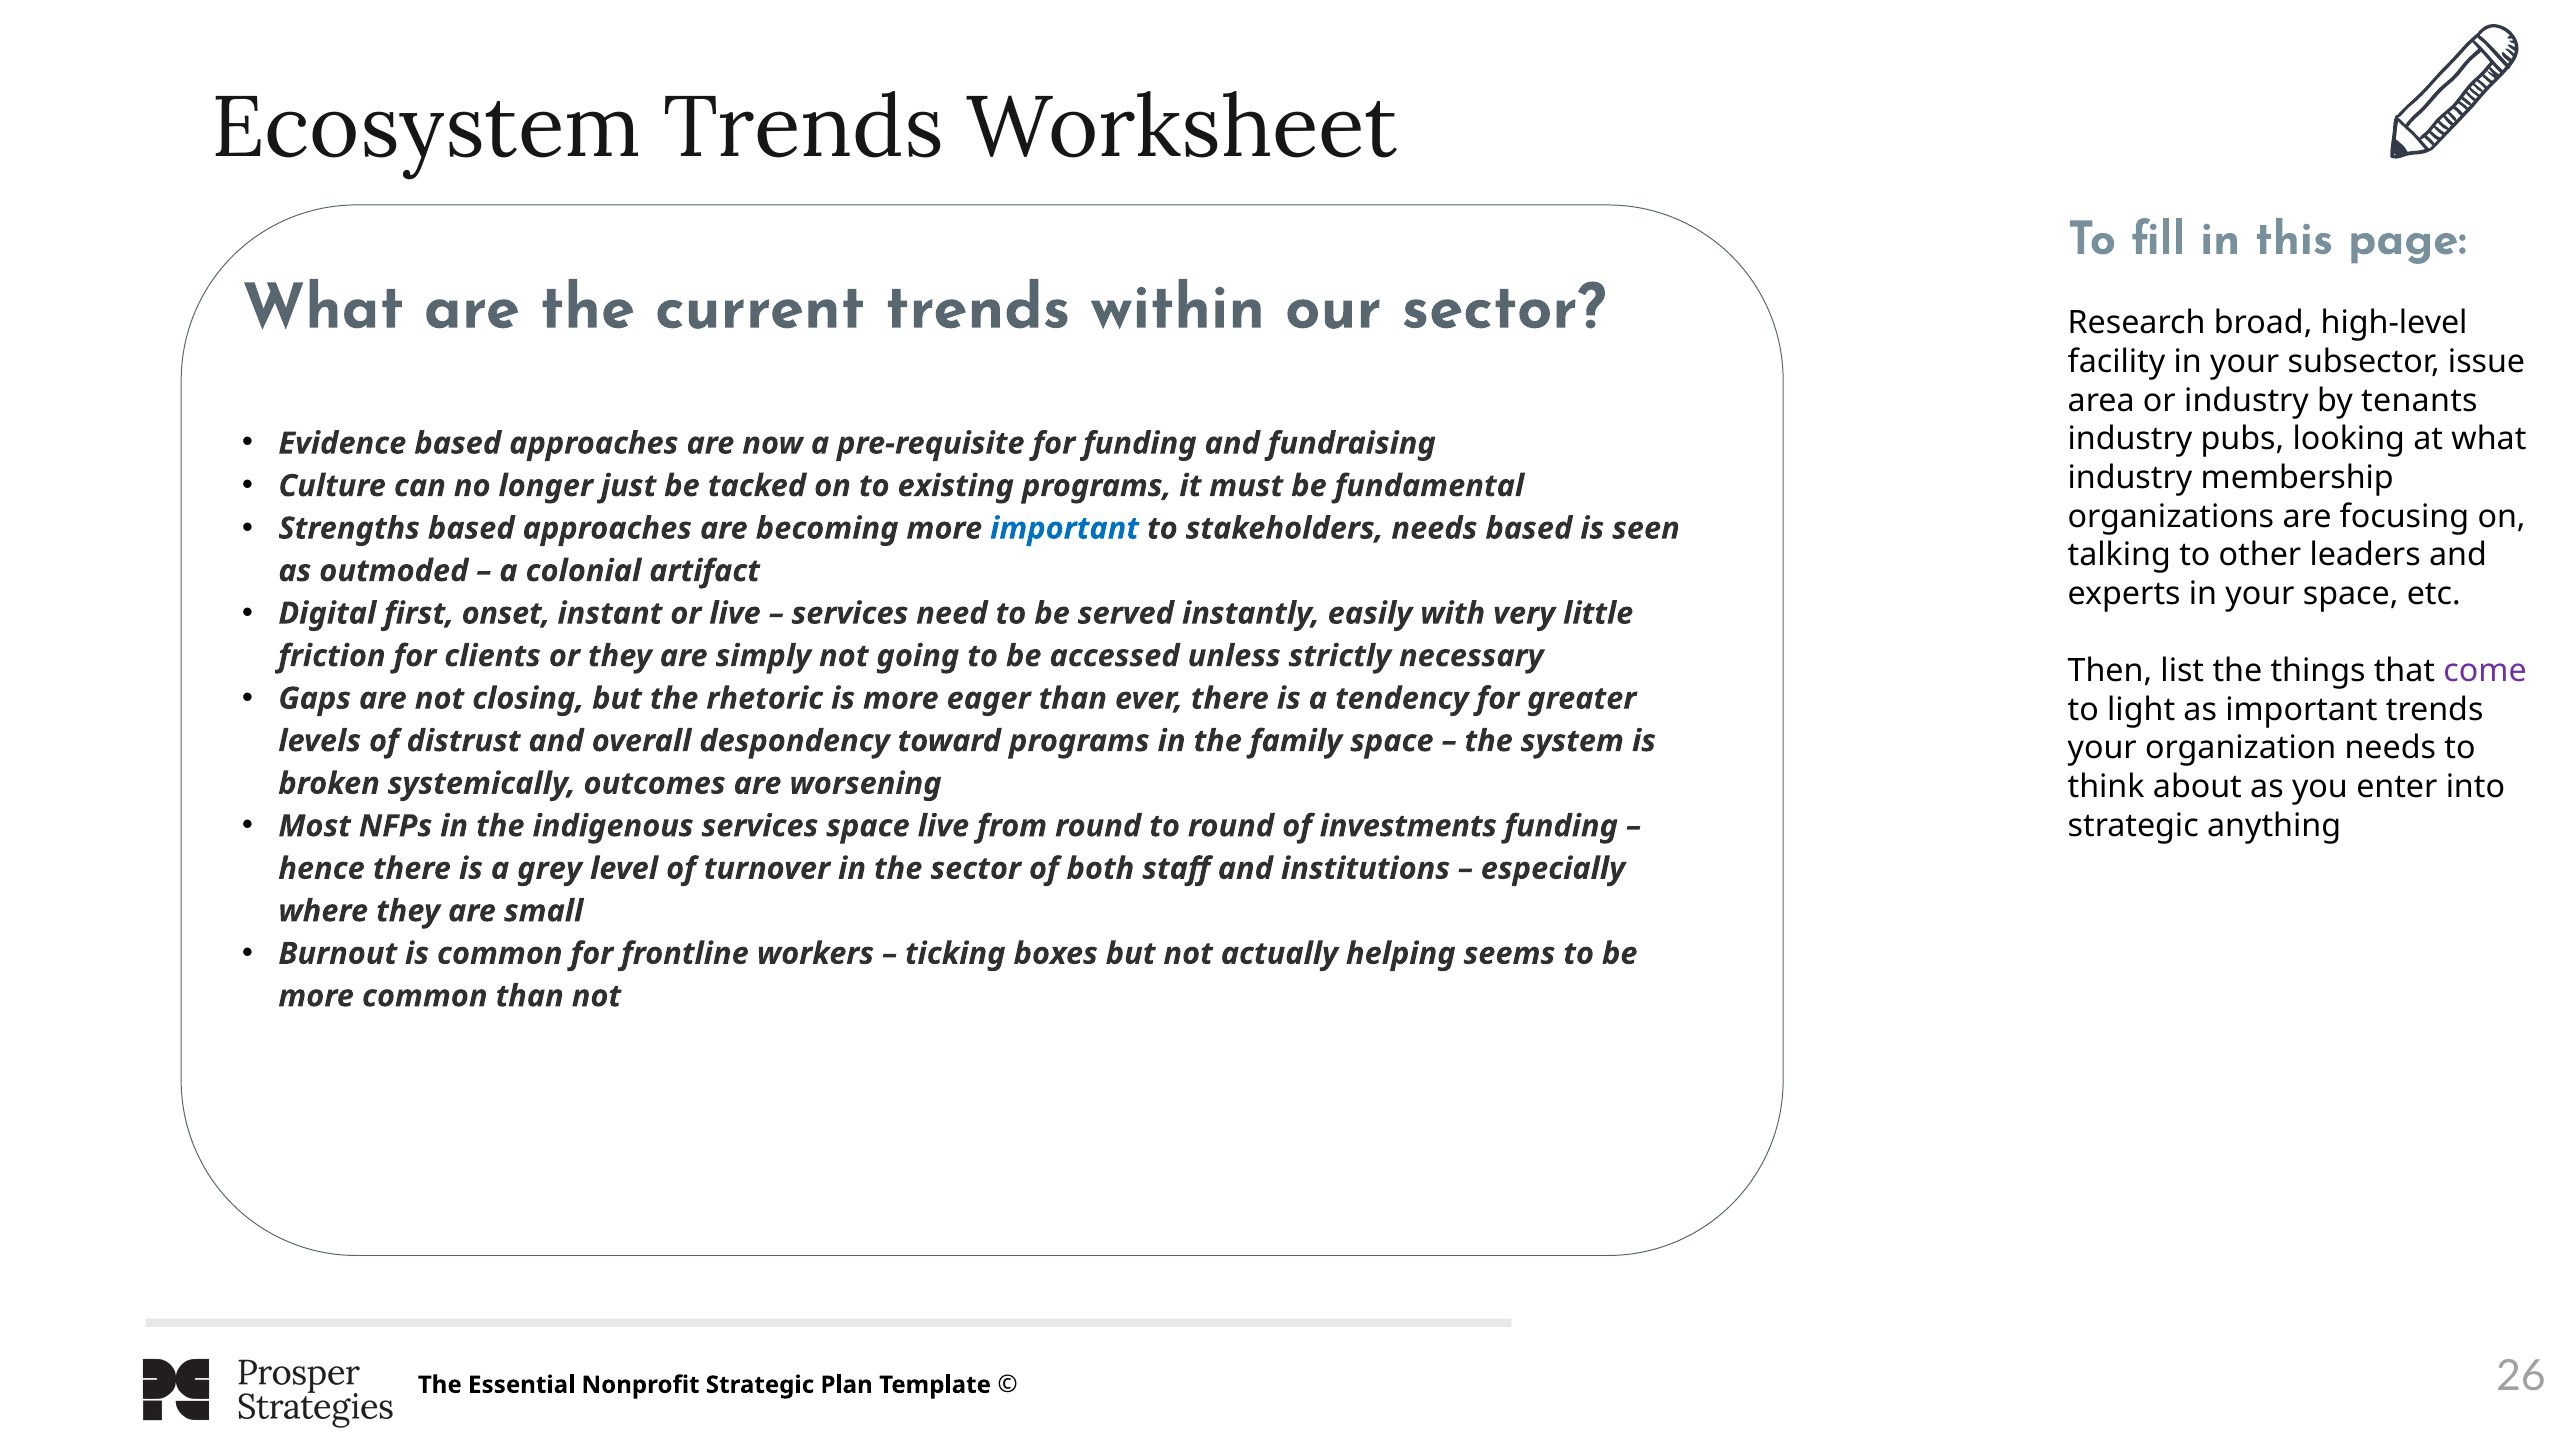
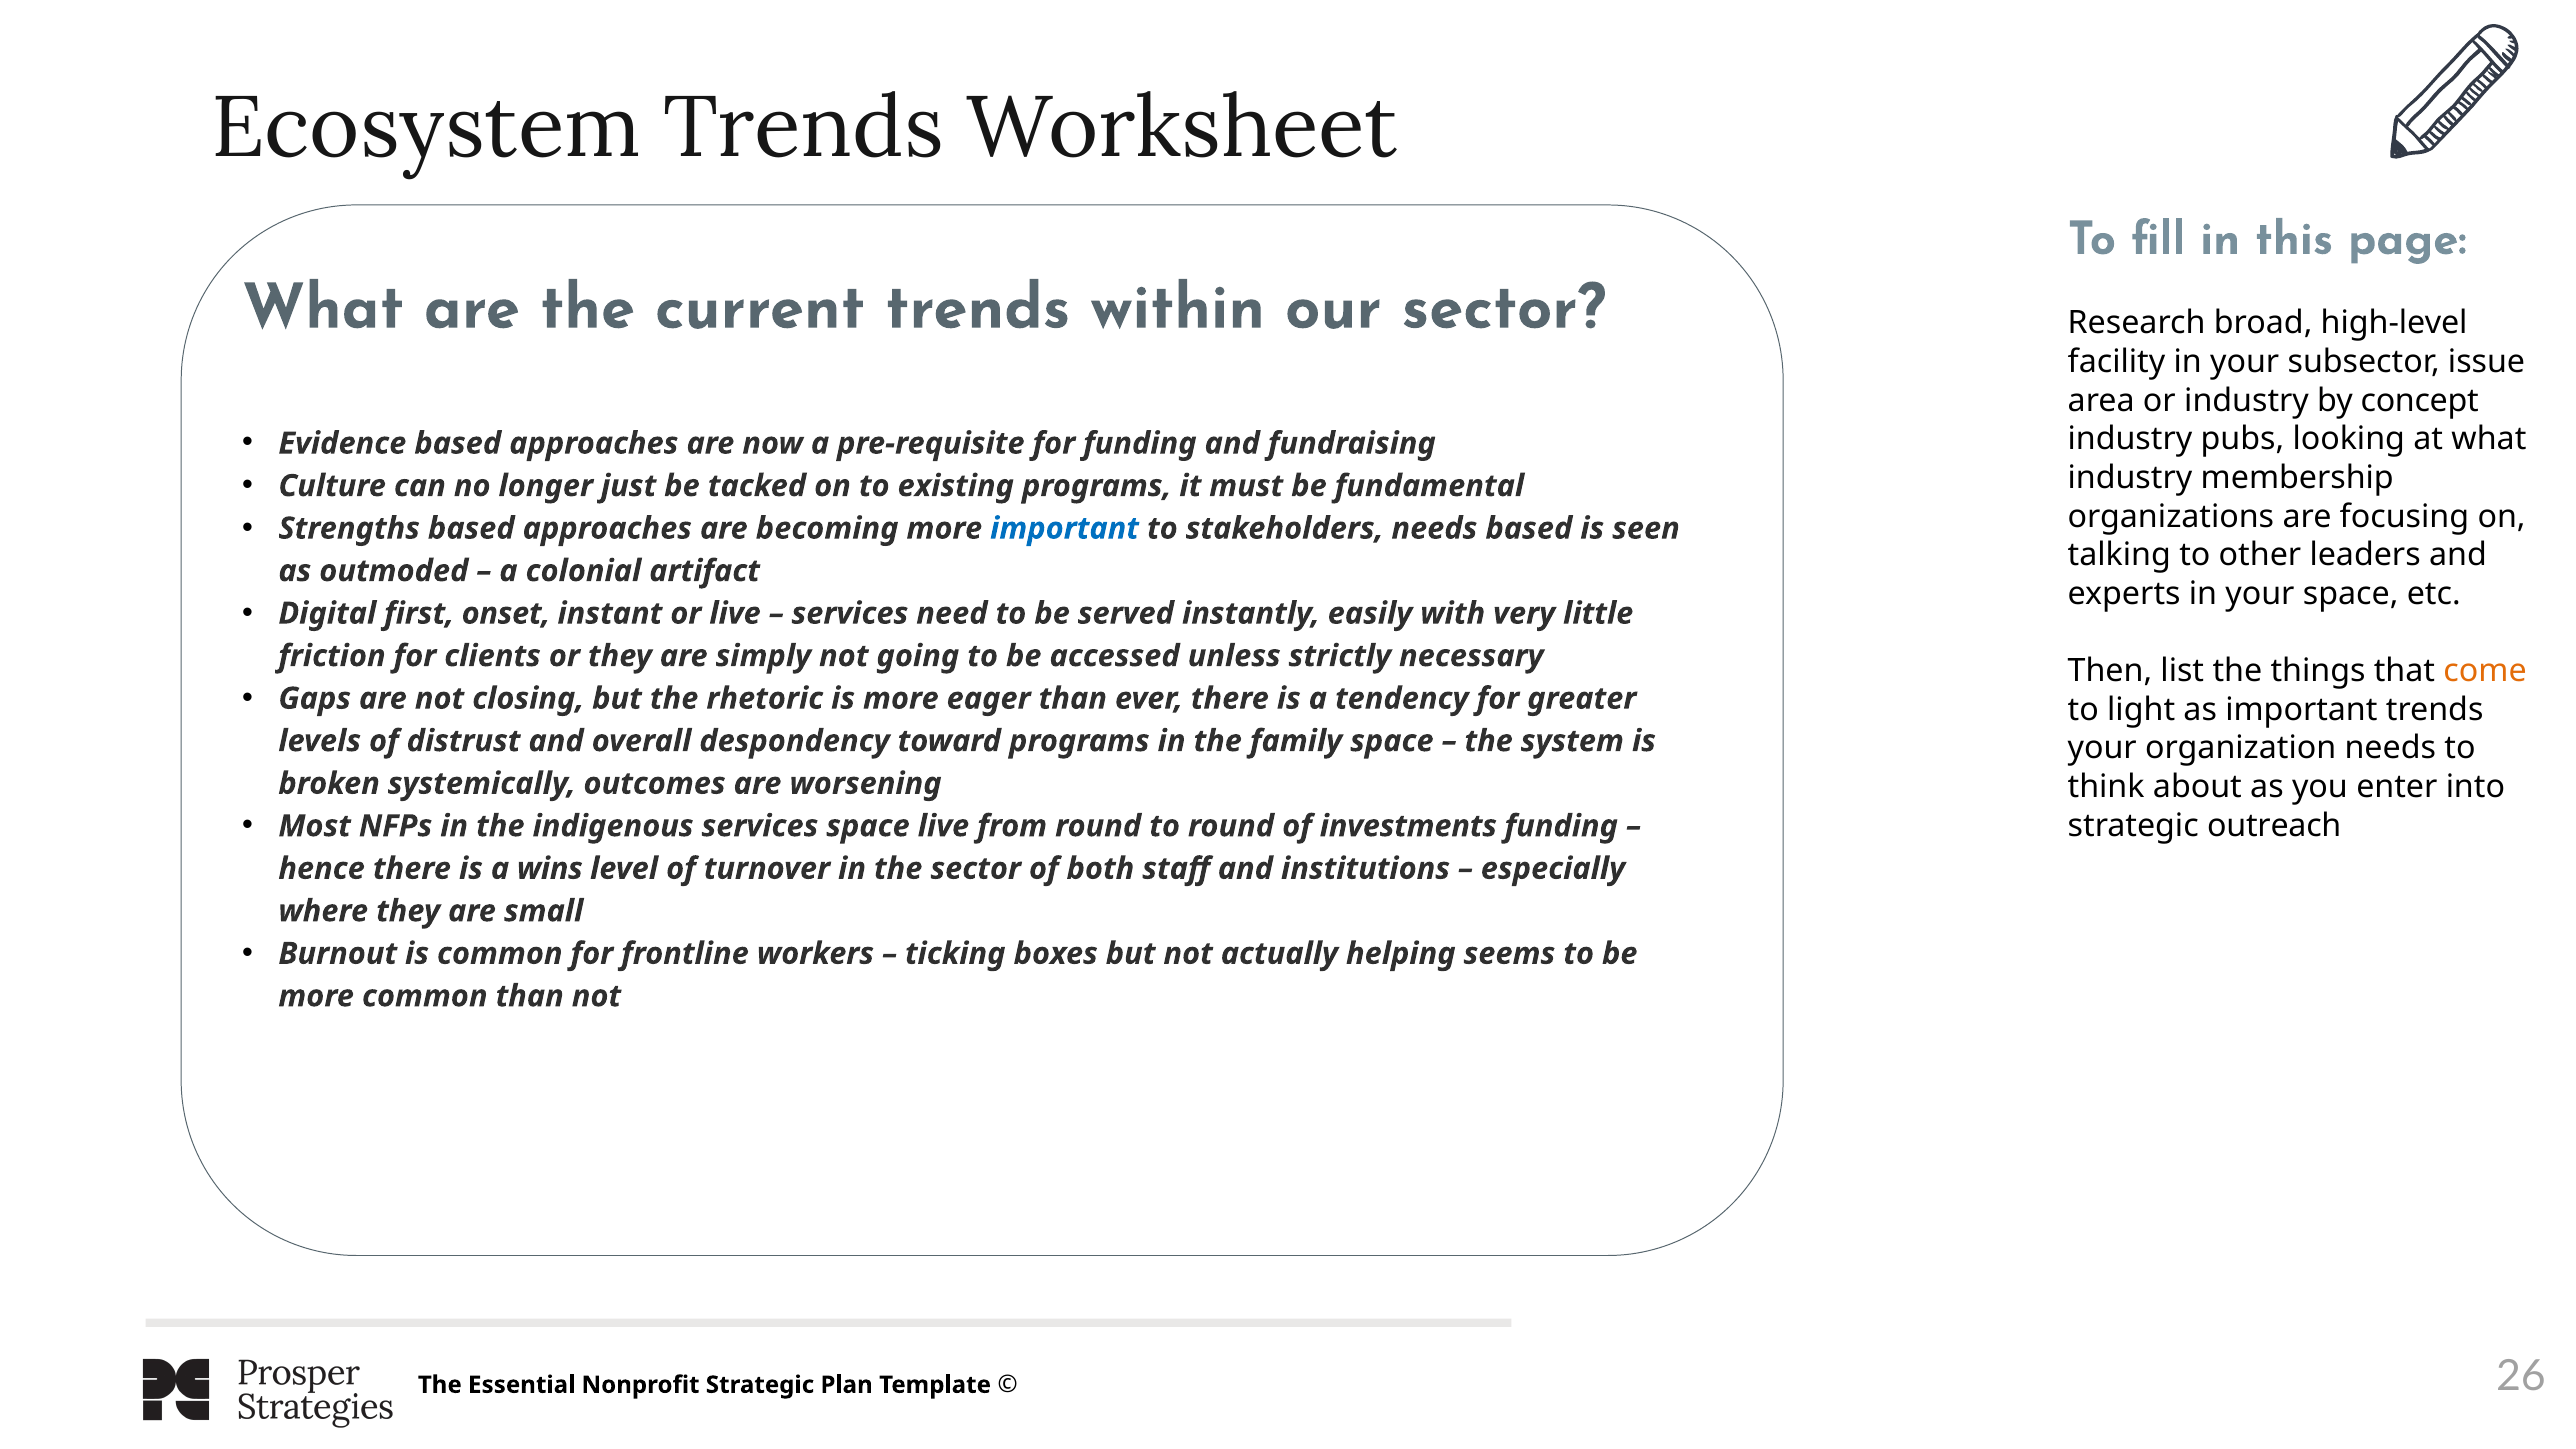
tenants: tenants -> concept (2420, 401)
come colour: purple -> orange (2485, 671)
anything: anything -> outreach (2274, 826)
grey: grey -> wins (550, 869)
